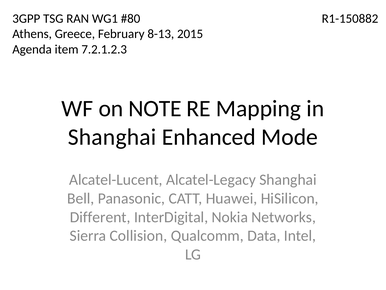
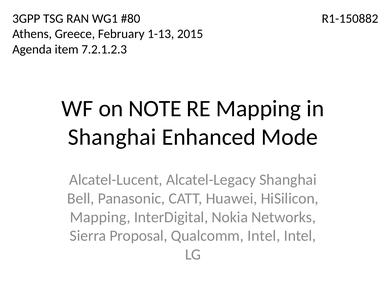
8-13: 8-13 -> 1-13 (161, 34)
Different: Different -> Mapping (100, 217)
Collision: Collision -> Proposal (138, 235)
Qualcomm Data: Data -> Intel (264, 235)
